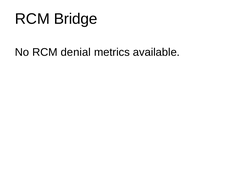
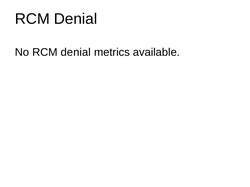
Bridge: Bridge -> Denial (76, 19)
